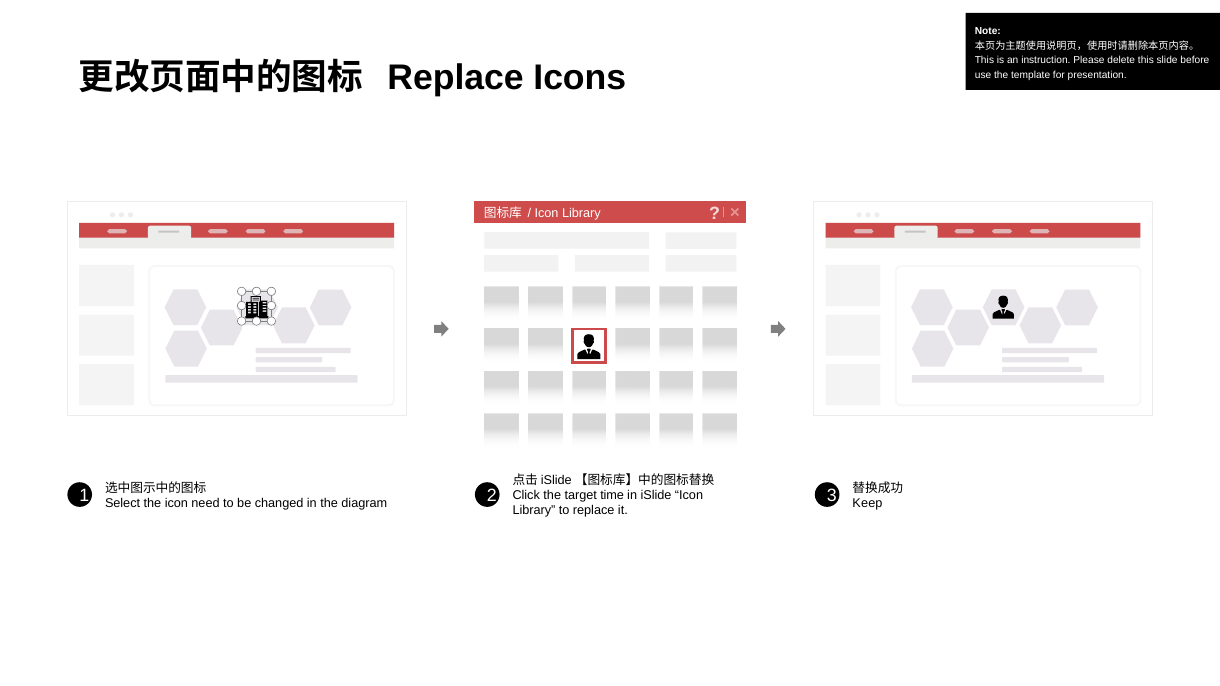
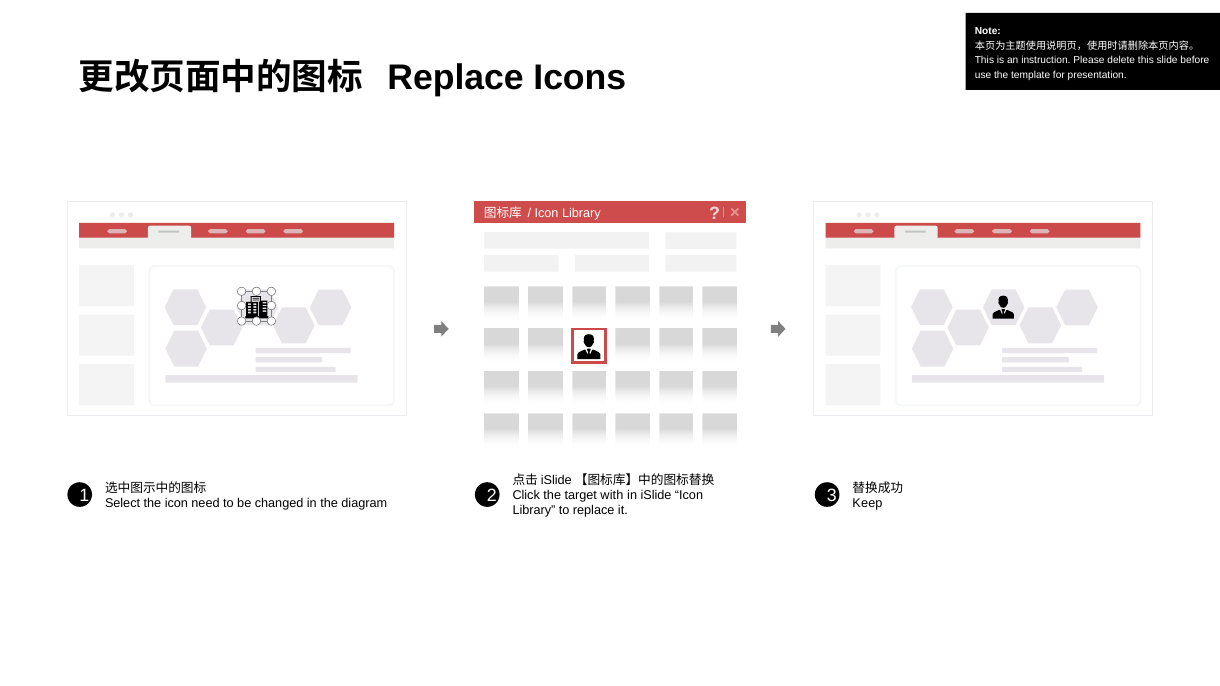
time: time -> with (612, 496)
